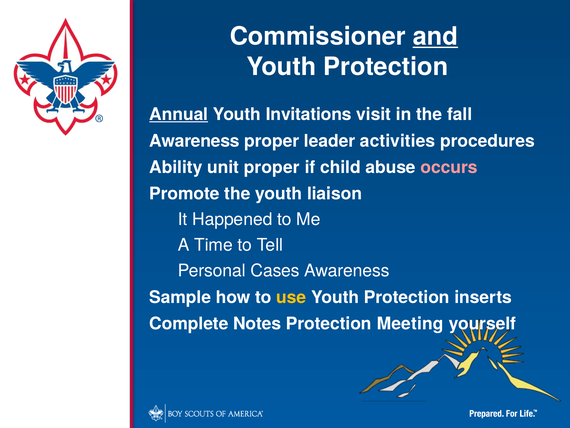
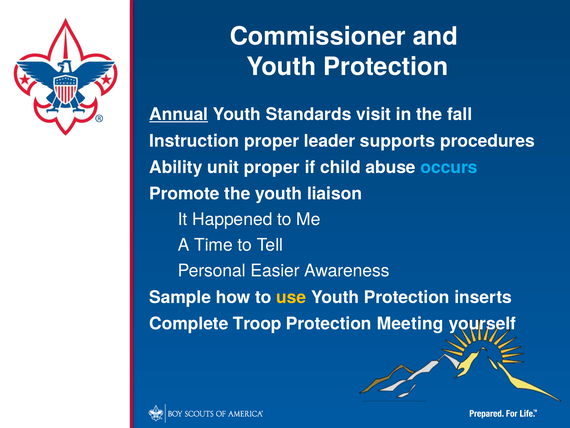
and underline: present -> none (435, 36)
Invitations: Invitations -> Standards (309, 114)
Awareness: Awareness -> Instruction (194, 141)
activities: activities -> supports (398, 141)
occurs colour: pink -> light blue (449, 167)
Cases: Cases -> Easier (275, 271)
Notes: Notes -> Troop (257, 323)
